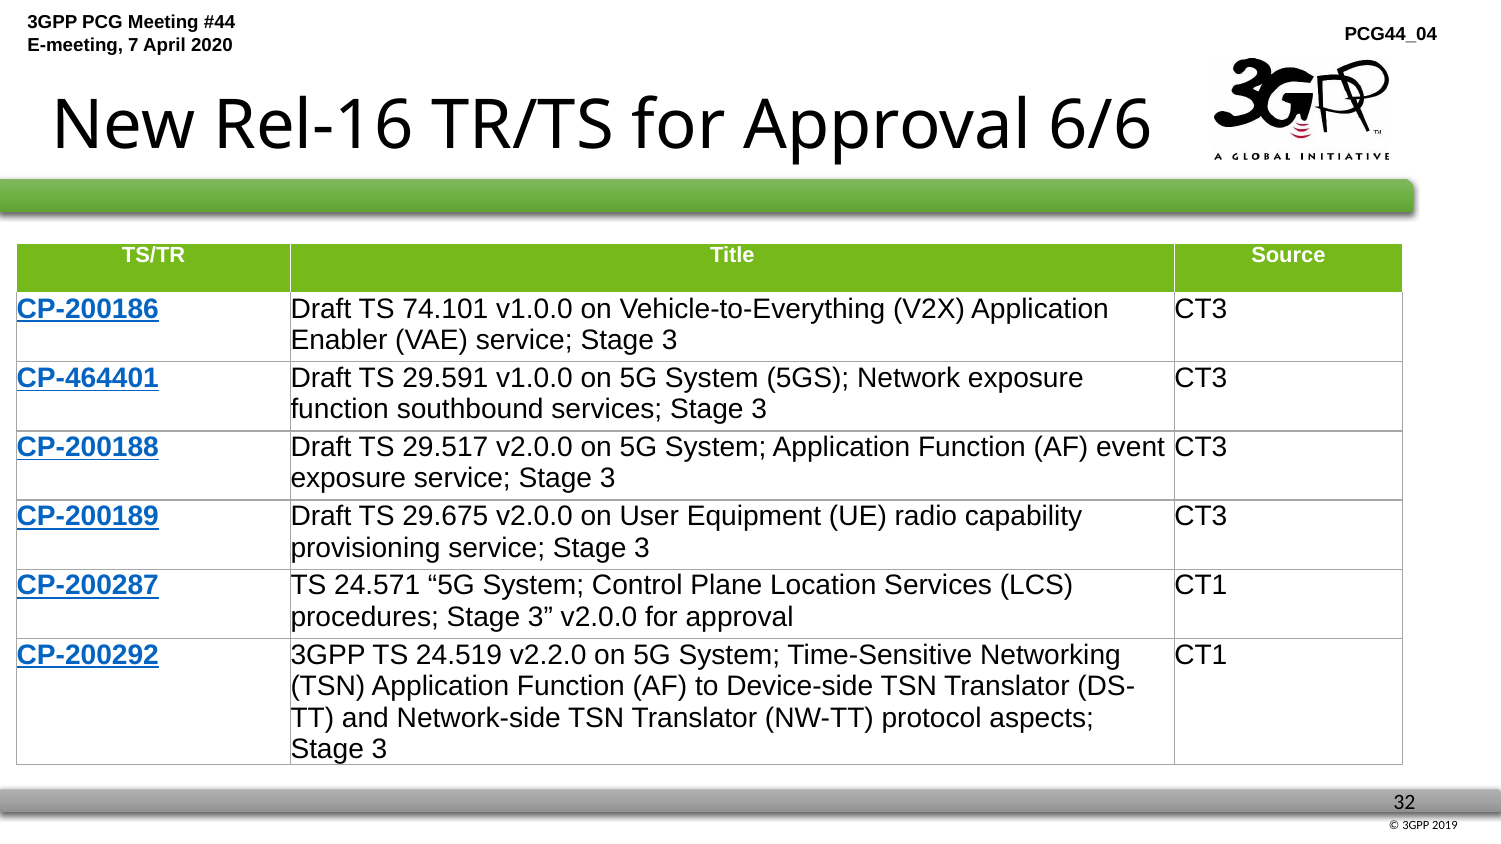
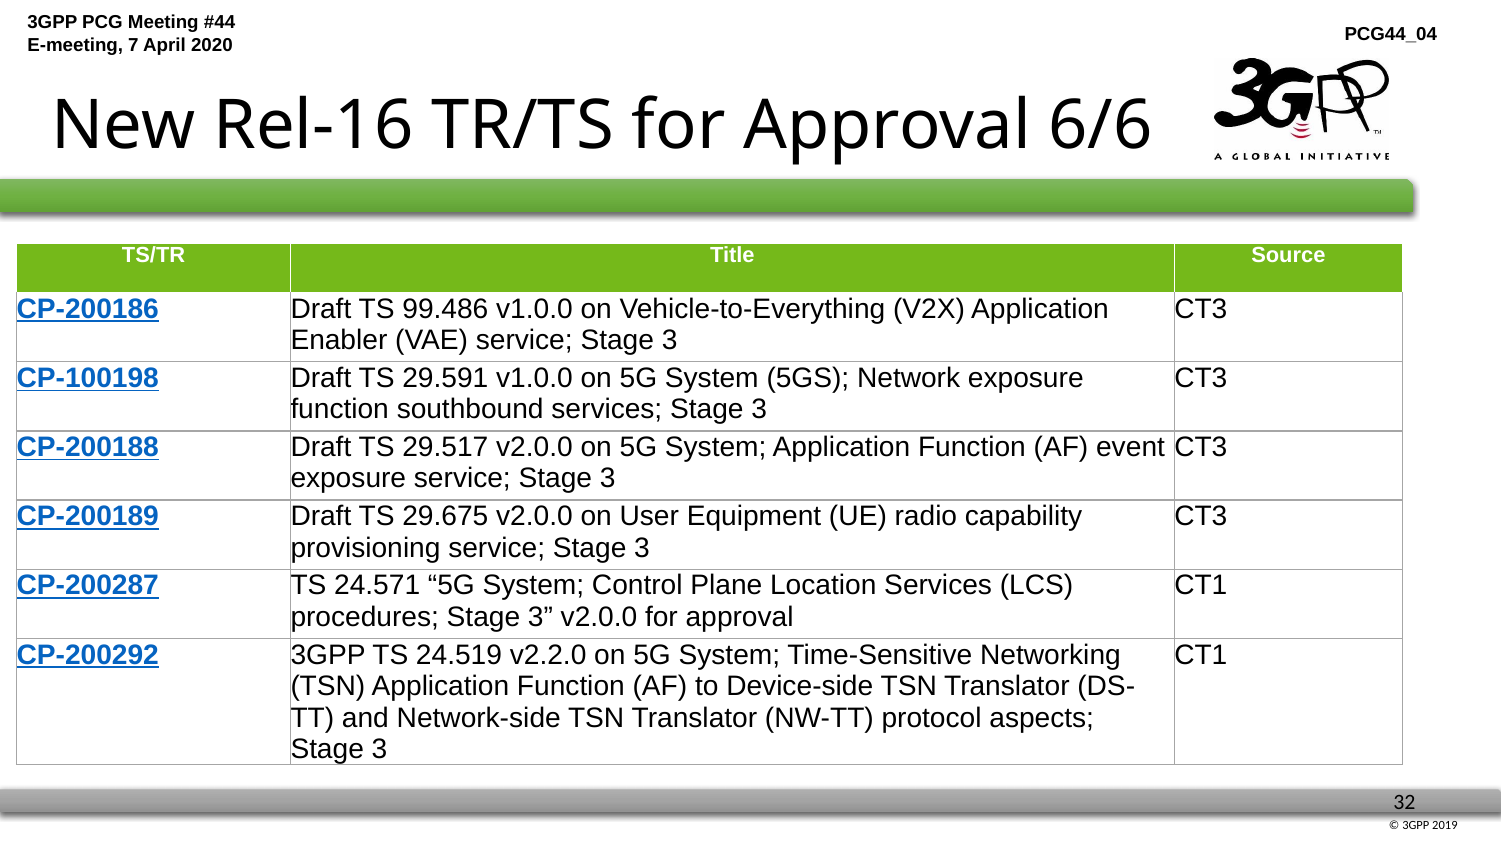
74.101: 74.101 -> 99.486 (445, 309)
CP-464401: CP-464401 -> CP-100198 (88, 378)
